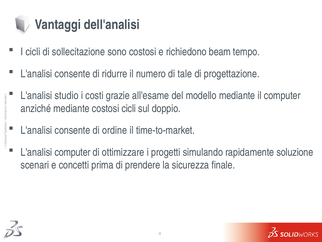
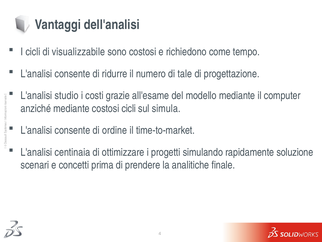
sollecitazione: sollecitazione -> visualizzabile (78, 52)
beam: beam -> come (220, 52)
doppio: doppio -> simula (166, 108)
L'analisi computer: computer -> centinaia (72, 152)
sicurezza: sicurezza -> analitiche (190, 165)
